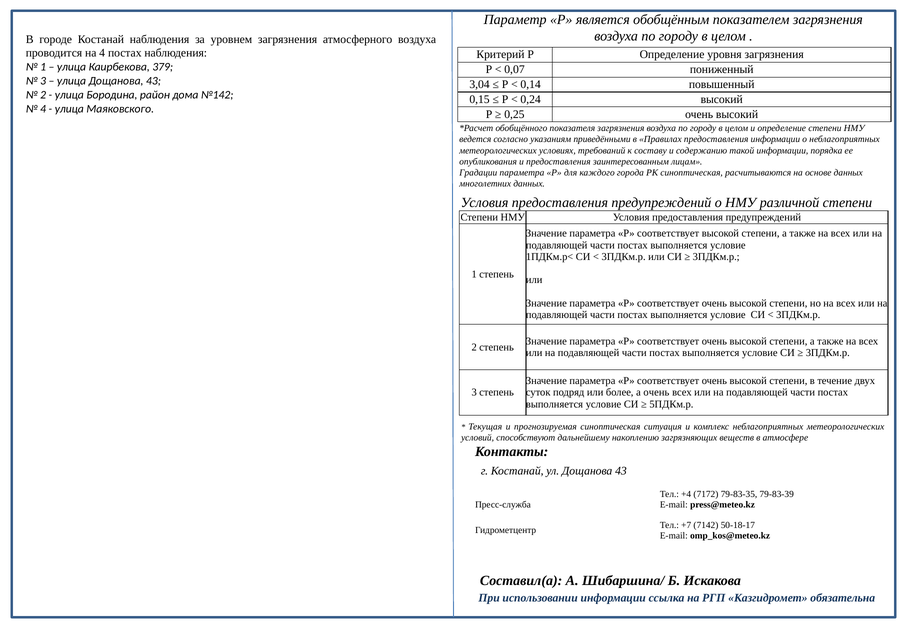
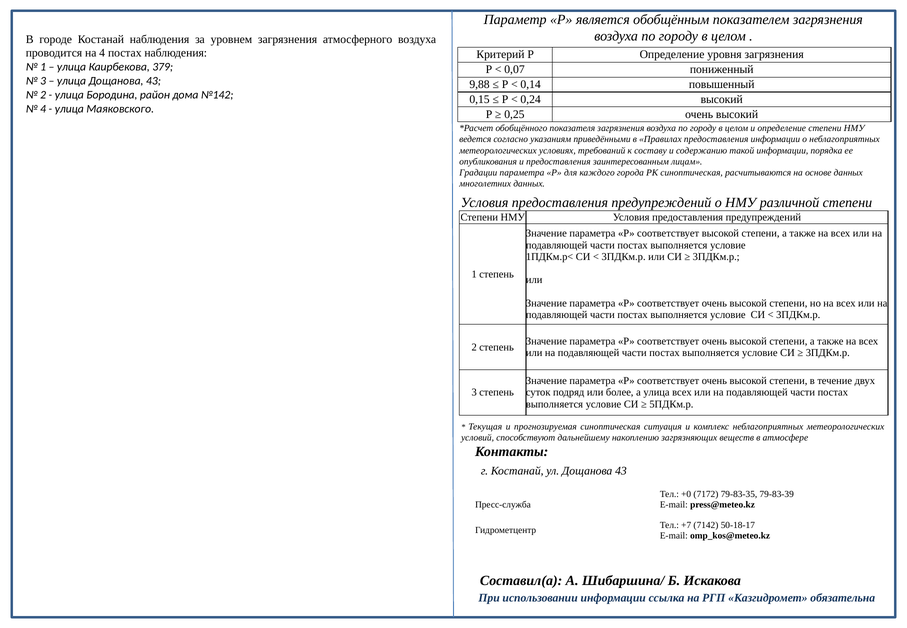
3,04: 3,04 -> 9,88 (480, 84)
а очень: очень -> улица (656, 392)
+4: +4 -> +0 (686, 494)
